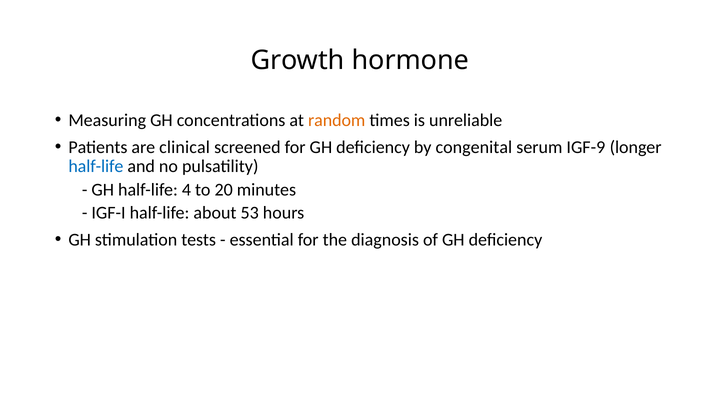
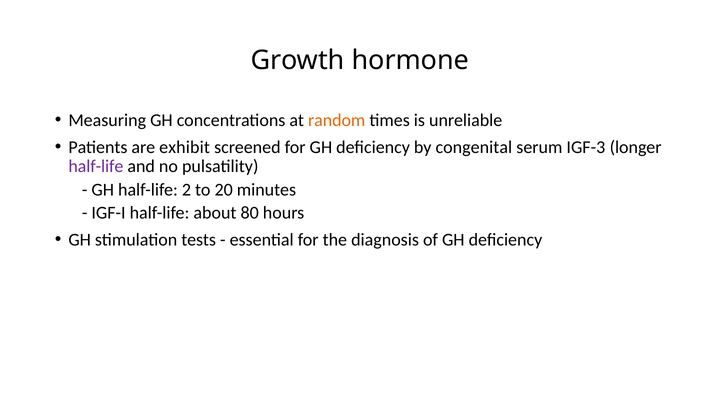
clinical: clinical -> exhibit (185, 147)
IGF-9: IGF-9 -> IGF-3 (586, 147)
half-life colour: blue -> purple (96, 166)
4: 4 -> 2 (186, 190)
53: 53 -> 80 (250, 213)
